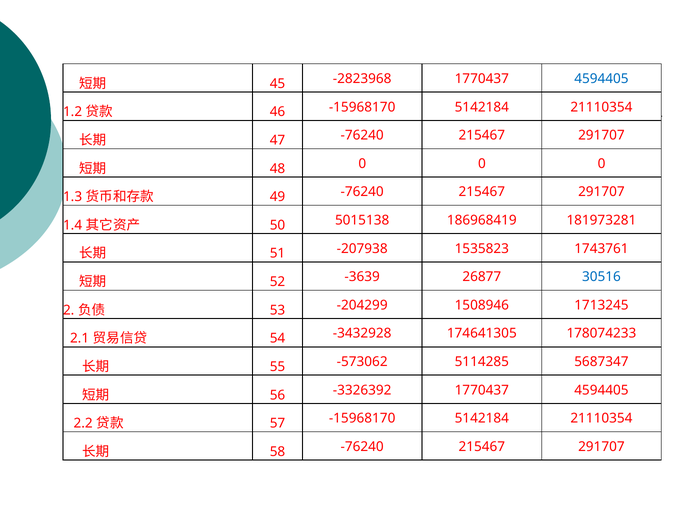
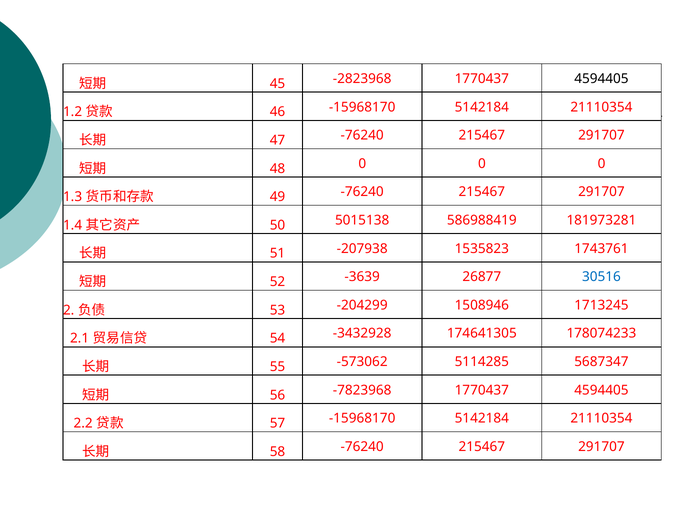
4594405 colour: blue -> black (601, 79)
186968419: 186968419 -> 586988419 (482, 220)
-3326392: -3326392 -> -7823968 (362, 390)
